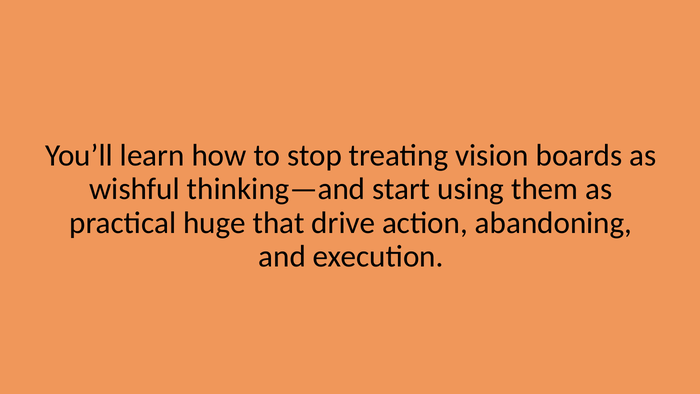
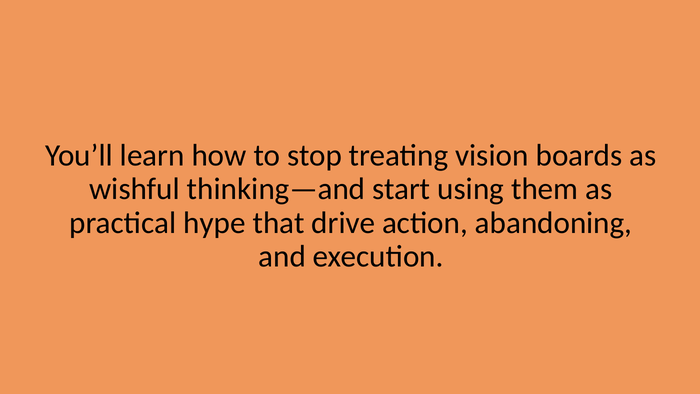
huge: huge -> hype (214, 223)
